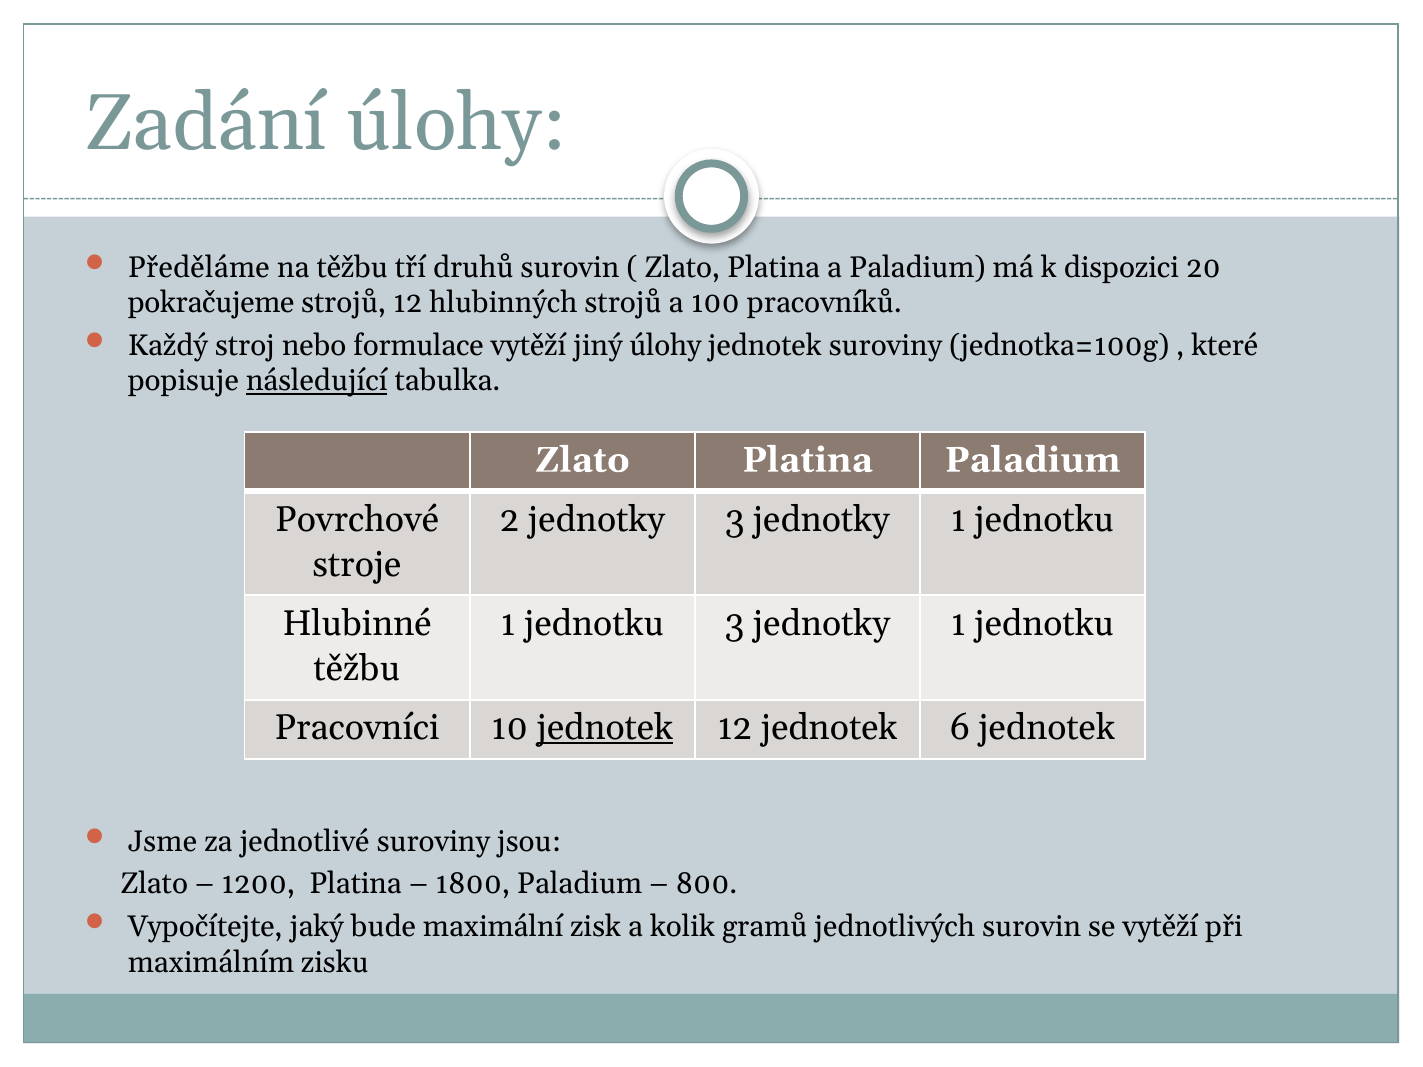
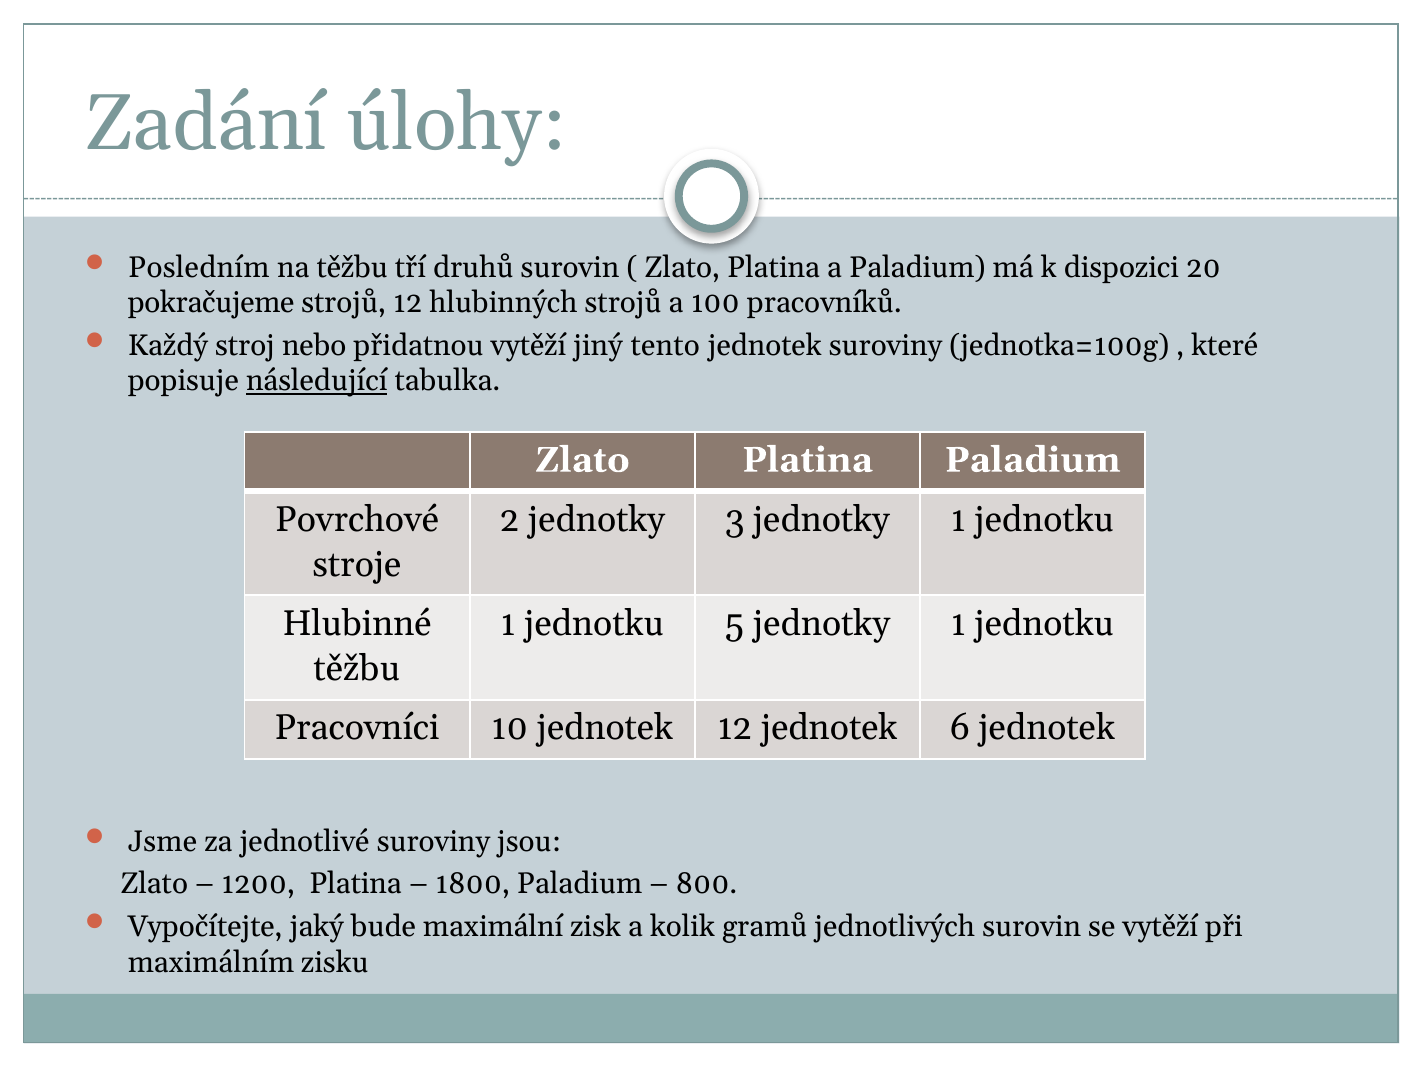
Předěláme: Předěláme -> Posledním (199, 267)
formulace: formulace -> přidatnou (418, 346)
jiný úlohy: úlohy -> tento (665, 346)
jednotku 3: 3 -> 5 (734, 624)
jednotek underline: present -> none (605, 728)
